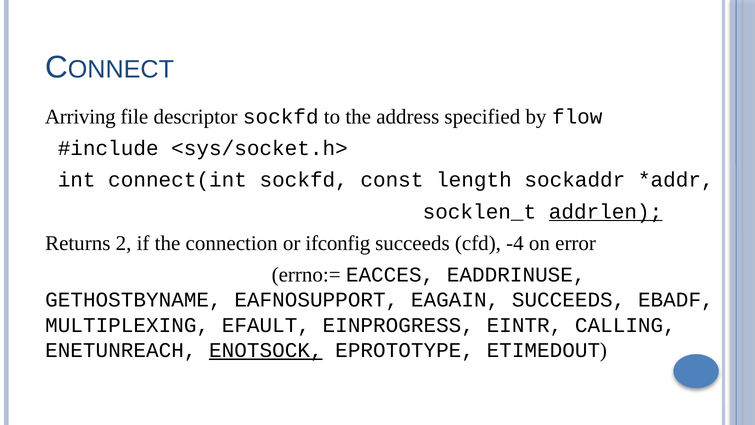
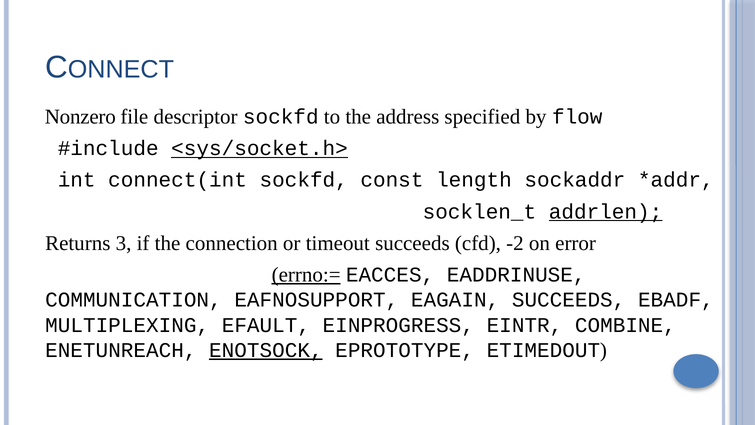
Arriving: Arriving -> Nonzero (80, 117)
<sys/socket.h> underline: none -> present (259, 148)
2: 2 -> 3 (124, 243)
ifconfig: ifconfig -> timeout (338, 243)
-4: -4 -> -2 (515, 243)
errno:= underline: none -> present (306, 274)
GETHOSTBYNAME: GETHOSTBYNAME -> COMMUNICATION (133, 300)
CALLING: CALLING -> COMBINE (625, 325)
